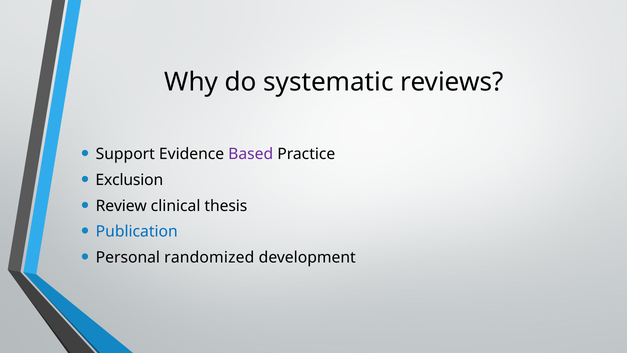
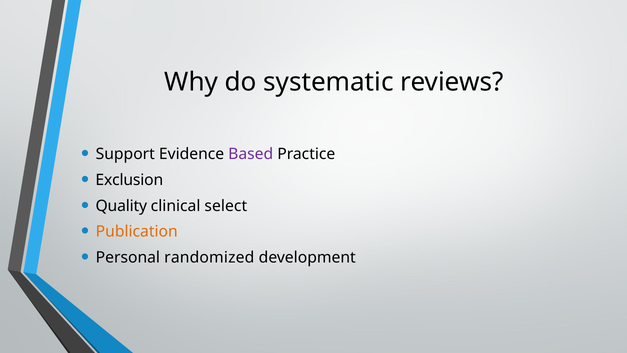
Review: Review -> Quality (121, 206)
thesis: thesis -> select (226, 206)
Publication colour: blue -> orange (137, 232)
